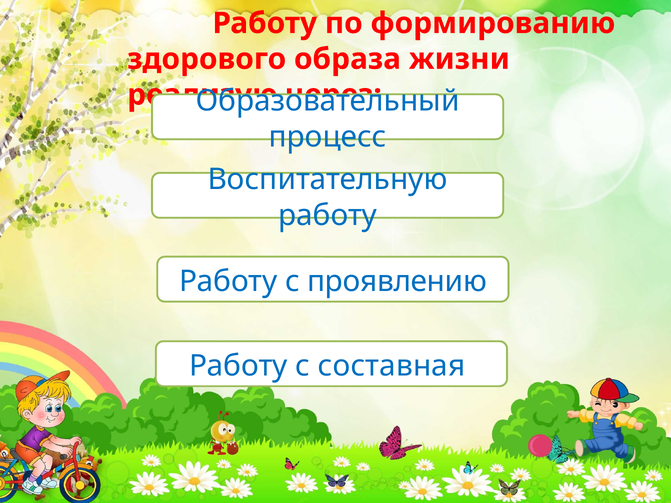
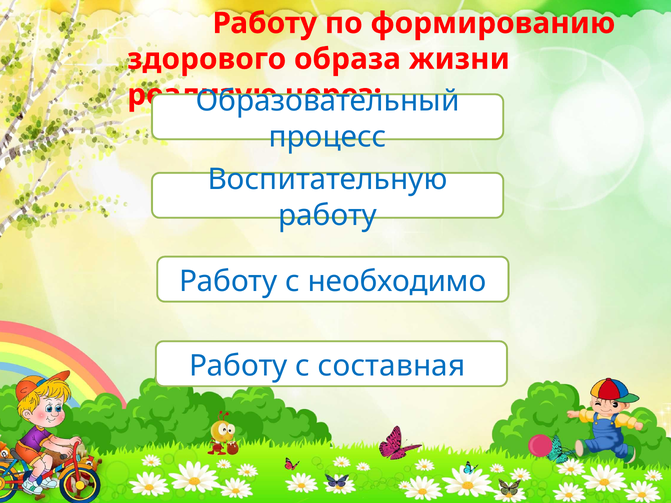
проявлению: проявлению -> необходимо (397, 281)
